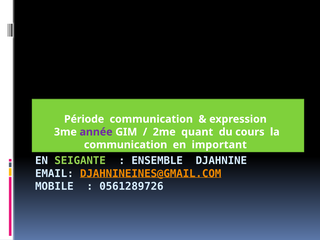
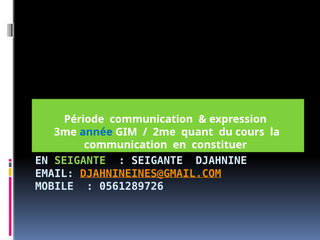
année colour: purple -> blue (96, 132)
important: important -> constituer (219, 145)
ENSEMBLE: ENSEMBLE -> SEIGANTE (157, 161)
